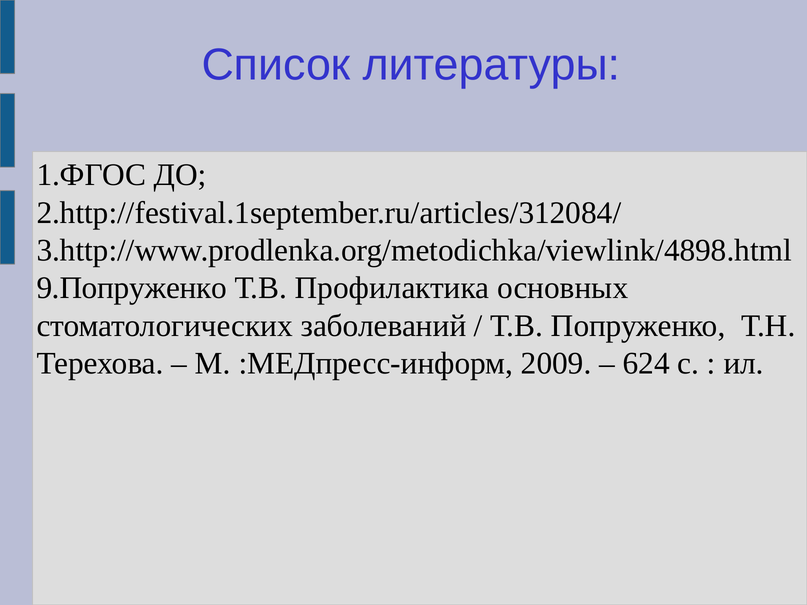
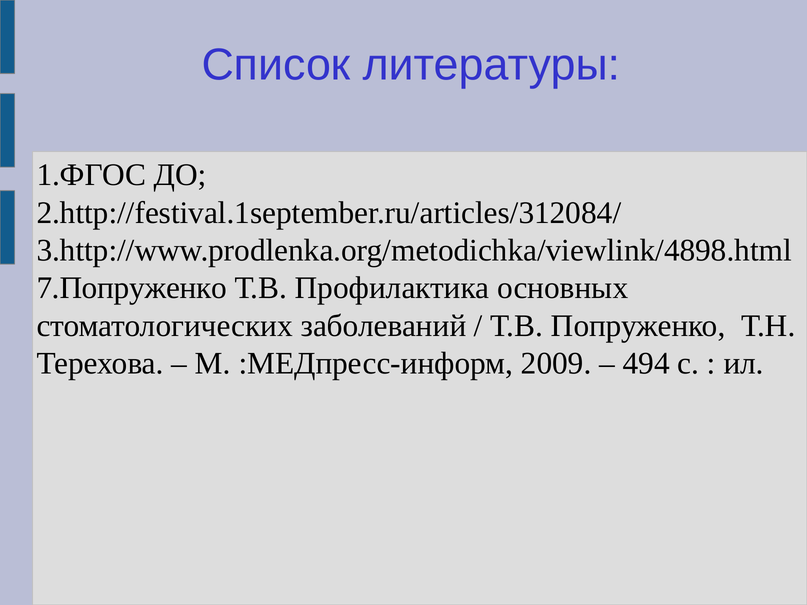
9.Попруженко: 9.Попруженко -> 7.Попруженко (132, 288)
624: 624 -> 494 (646, 364)
